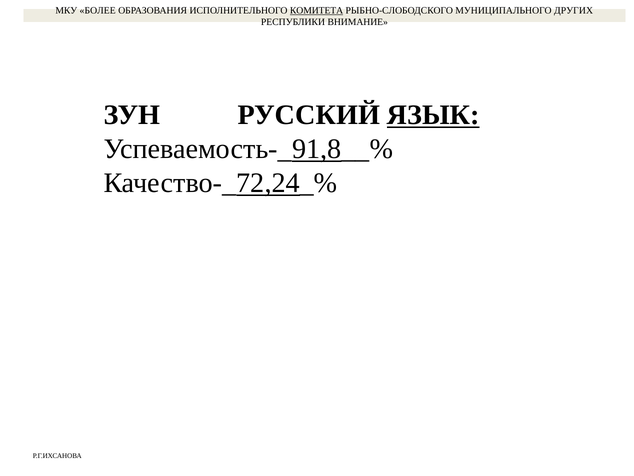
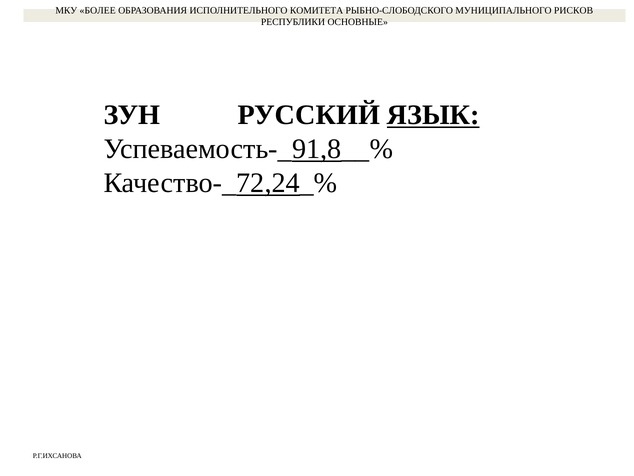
КОМИТЕТА underline: present -> none (317, 10)
ДРУГИХ: ДРУГИХ -> РИСКОВ (574, 10)
ВНИМАНИЕ: ВНИМАНИЕ -> ОСНОВНЫЕ (358, 22)
